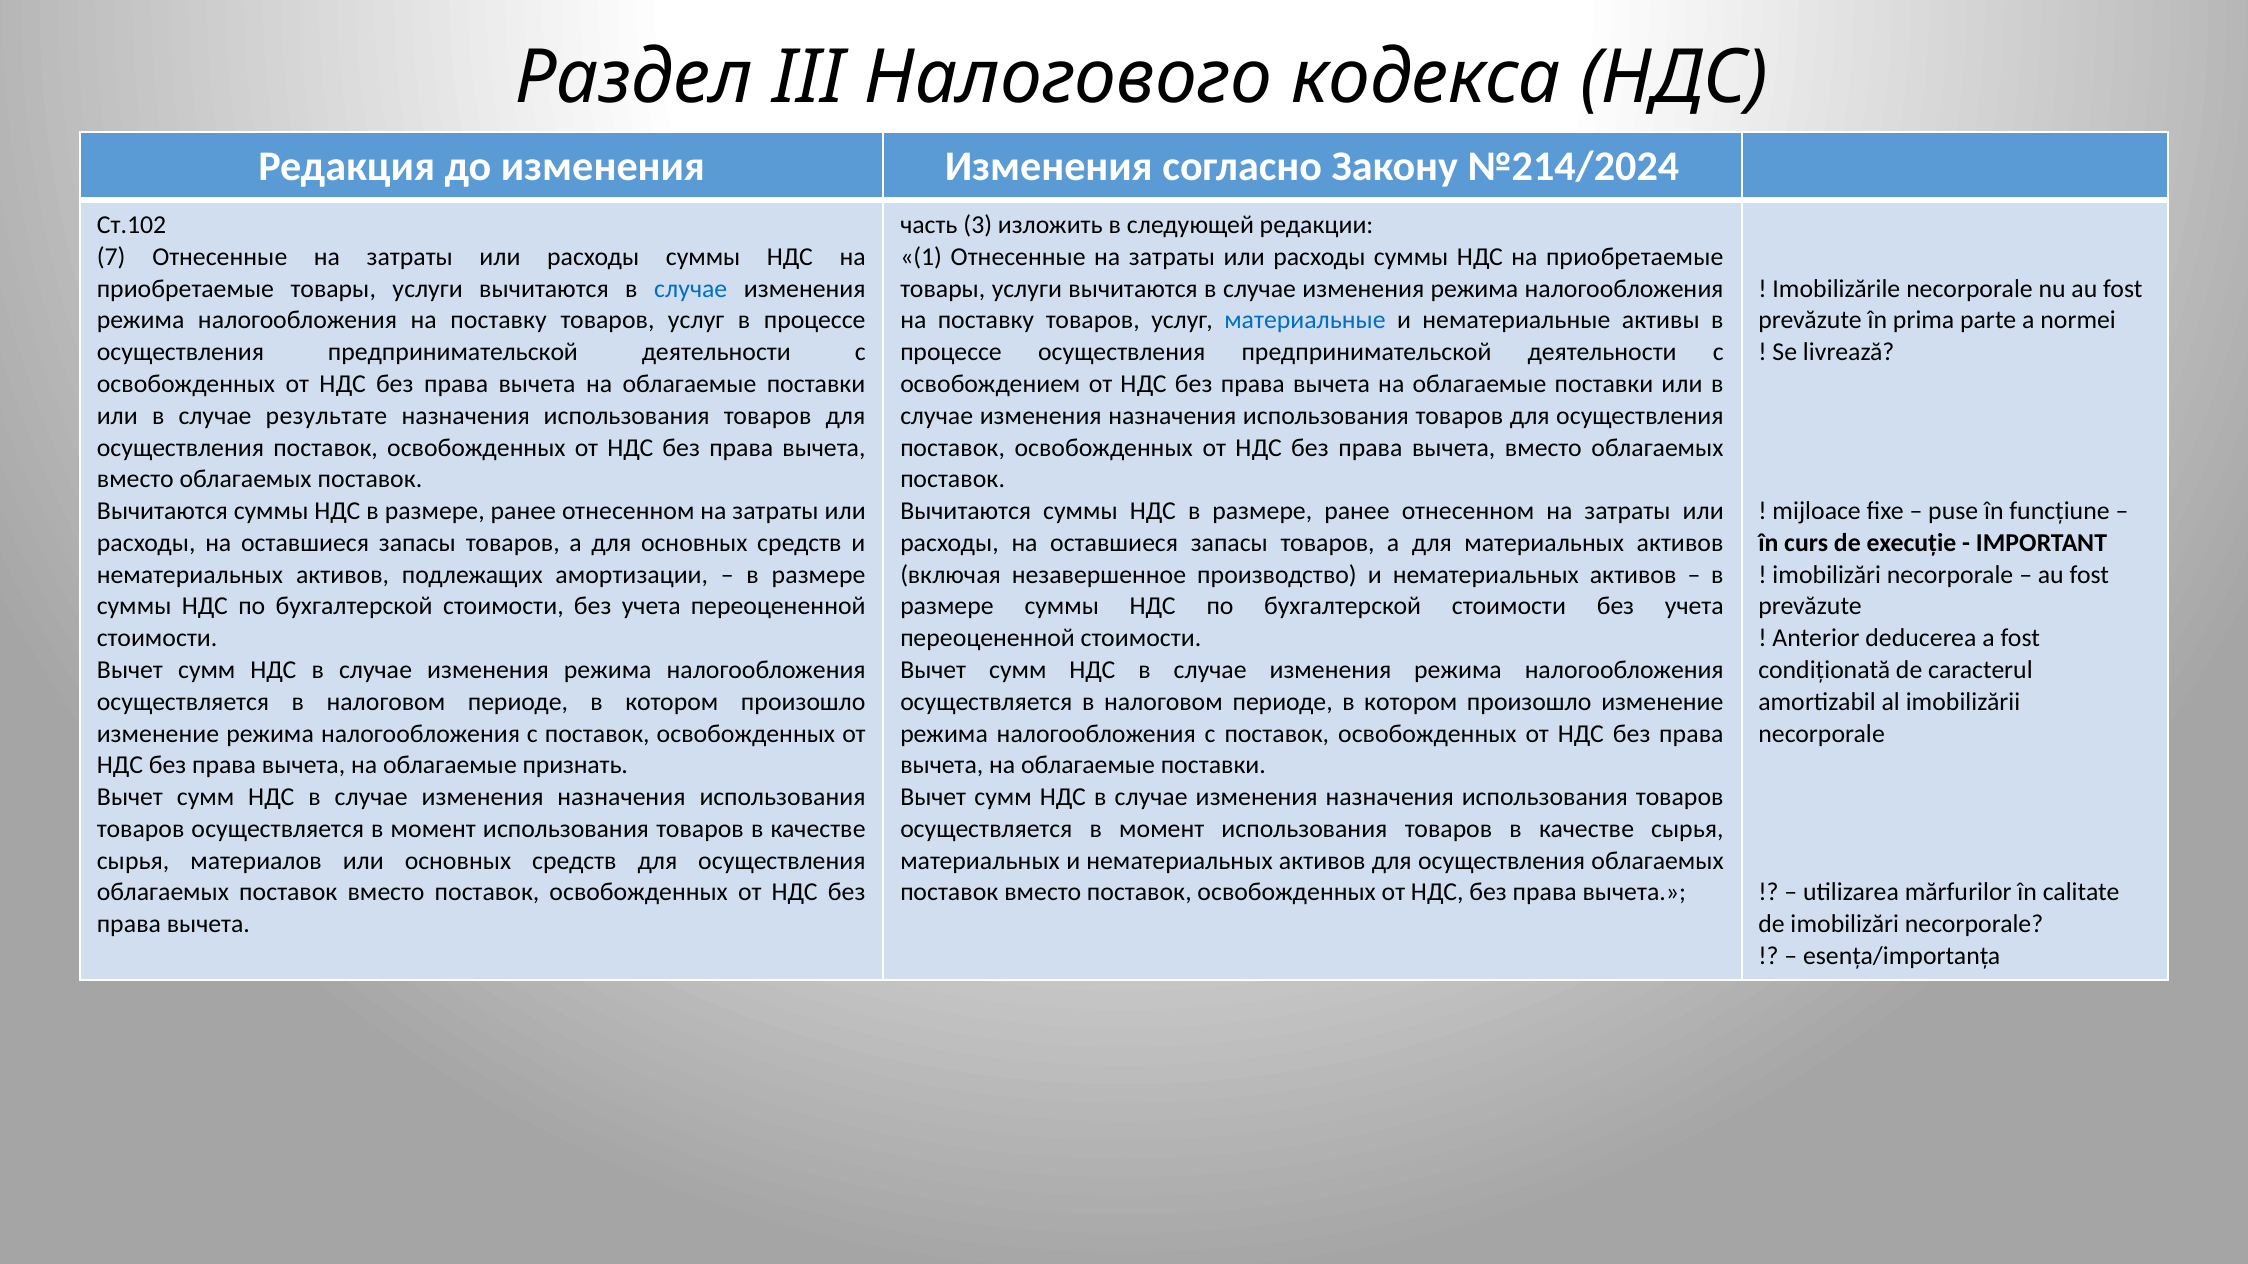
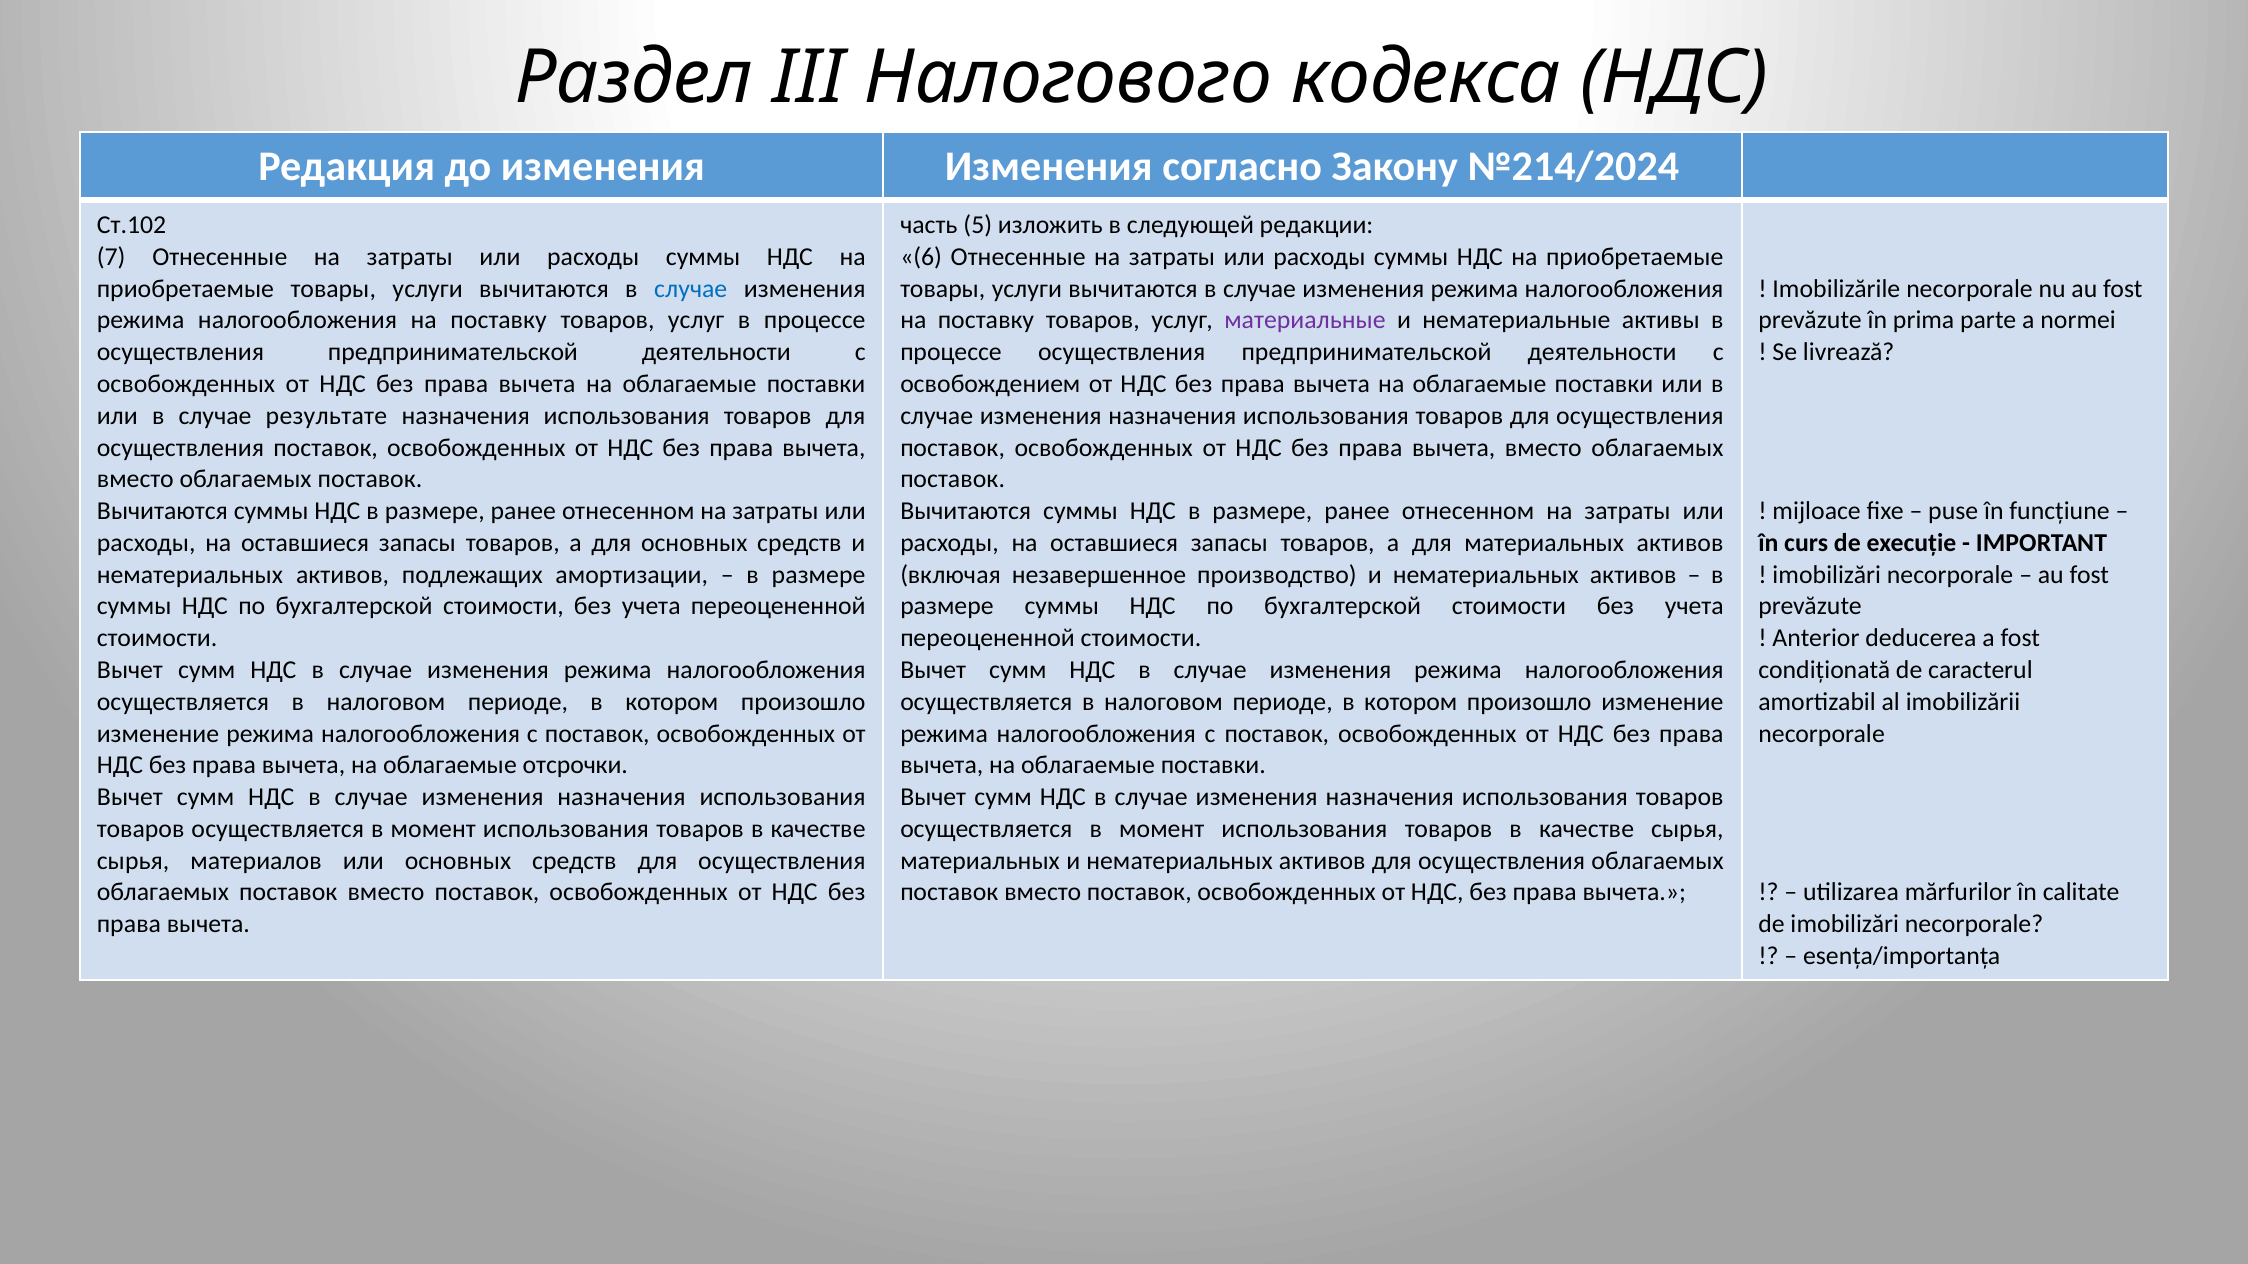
3: 3 -> 5 (978, 225)
1: 1 -> 6 (921, 257)
материальные colour: blue -> purple (1305, 321)
признать: признать -> отсрочки (575, 766)
